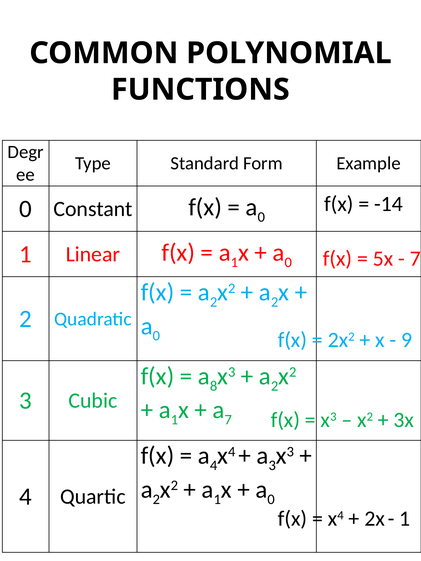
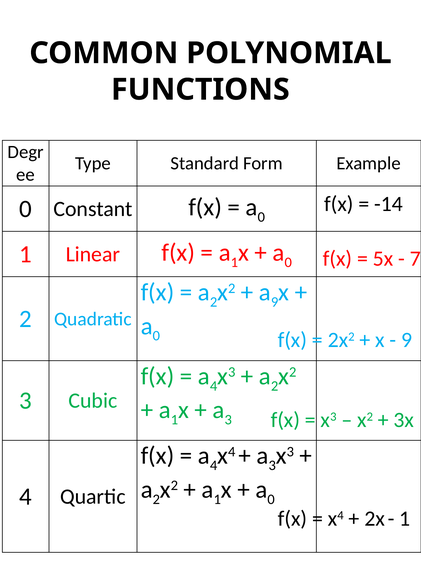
2: 2 -> 9 (275, 302)
8: 8 -> 4 (214, 386)
7: 7 -> 3 (228, 420)
